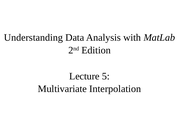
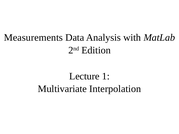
Understanding: Understanding -> Measurements (33, 38)
5: 5 -> 1 (106, 76)
